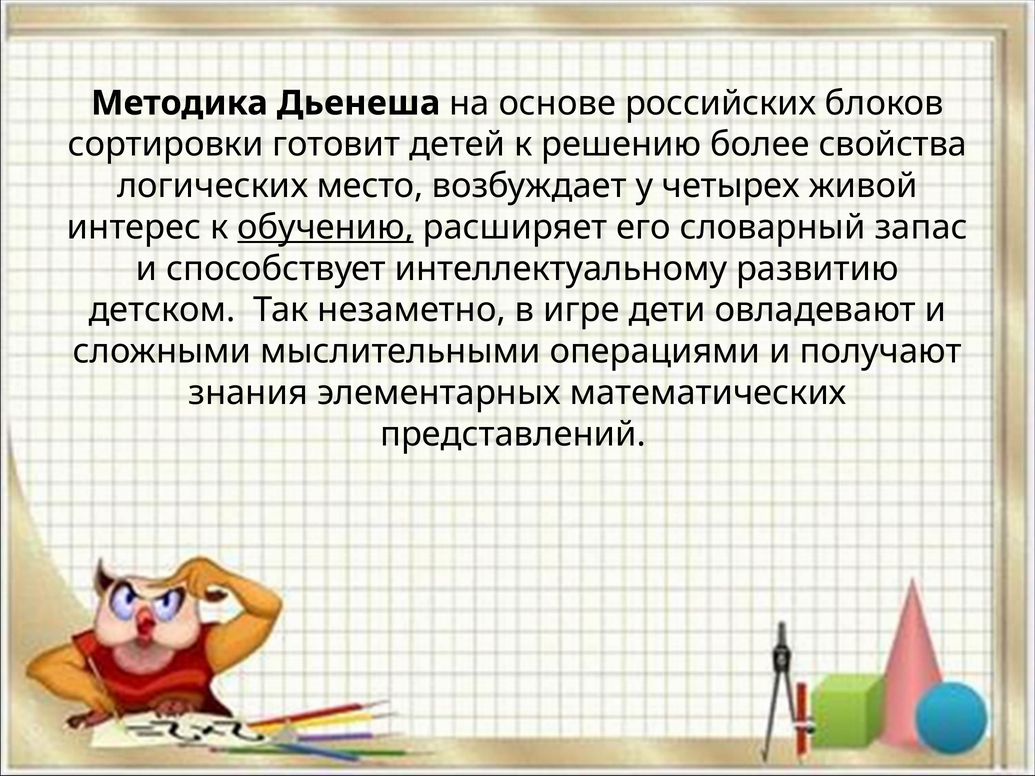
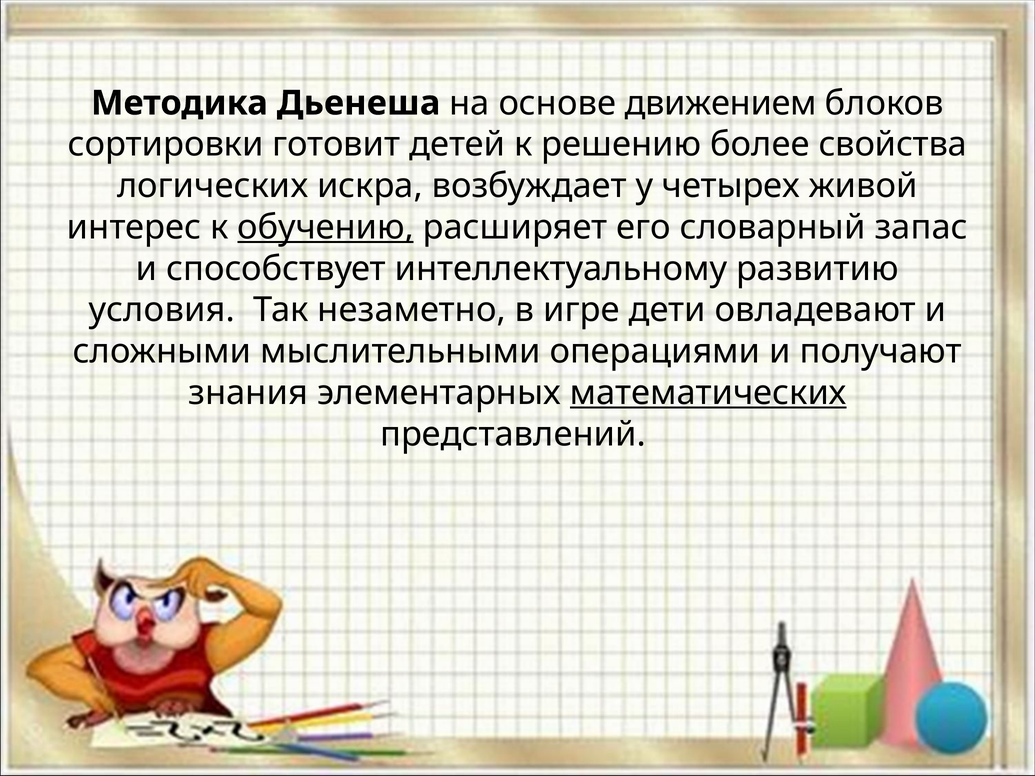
российских: российских -> движением (721, 103)
место: место -> искра (370, 186)
детском: детском -> условия (162, 310)
математических underline: none -> present (708, 393)
